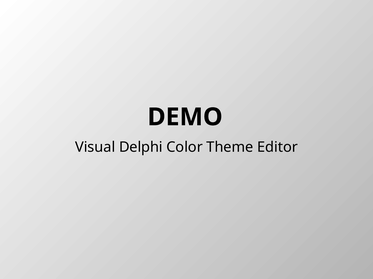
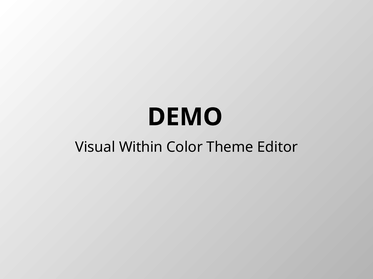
Delphi: Delphi -> Within (141, 147)
